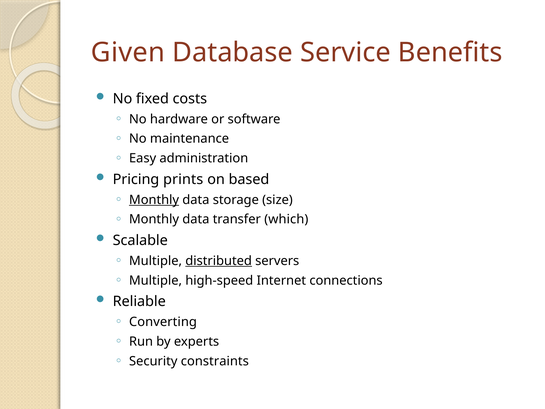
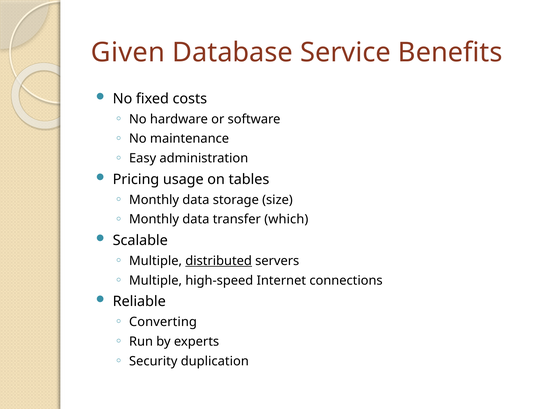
prints: prints -> usage (183, 179)
based: based -> tables (249, 179)
Monthly underline: present -> none (154, 200)
constraints: constraints -> duplication (215, 361)
